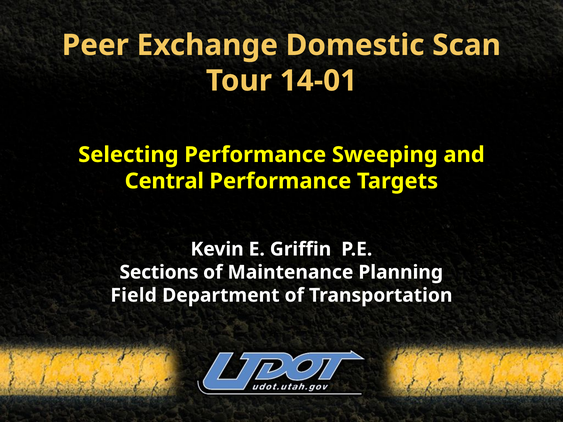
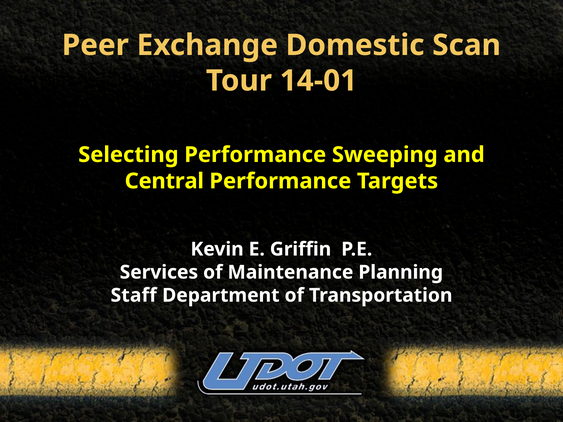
Sections: Sections -> Services (159, 272)
Field: Field -> Staff (134, 296)
